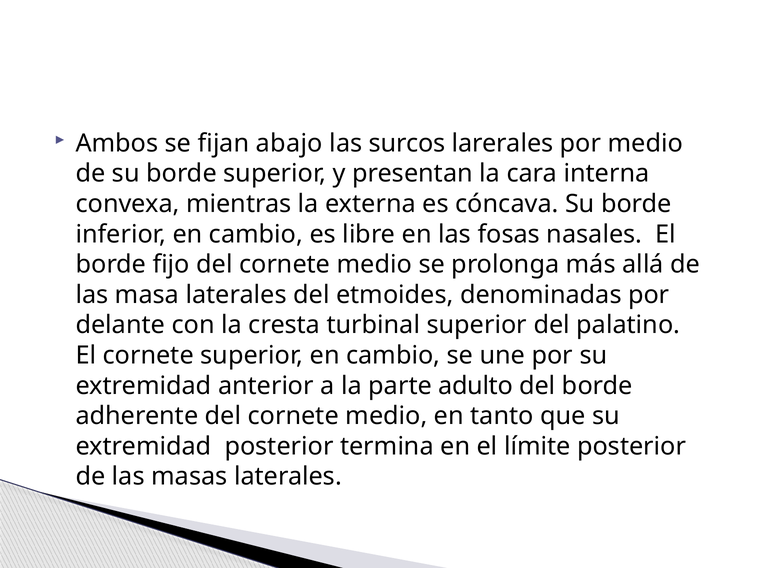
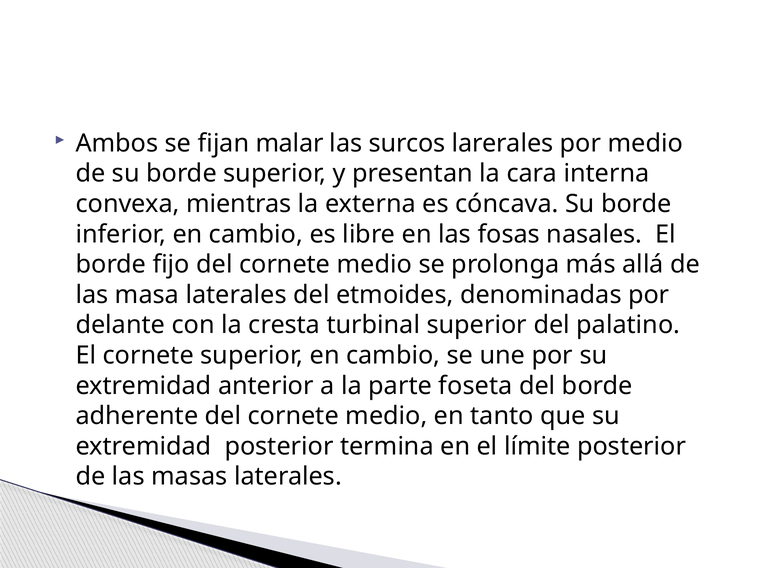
abajo: abajo -> malar (289, 143)
adulto: adulto -> foseta (475, 386)
